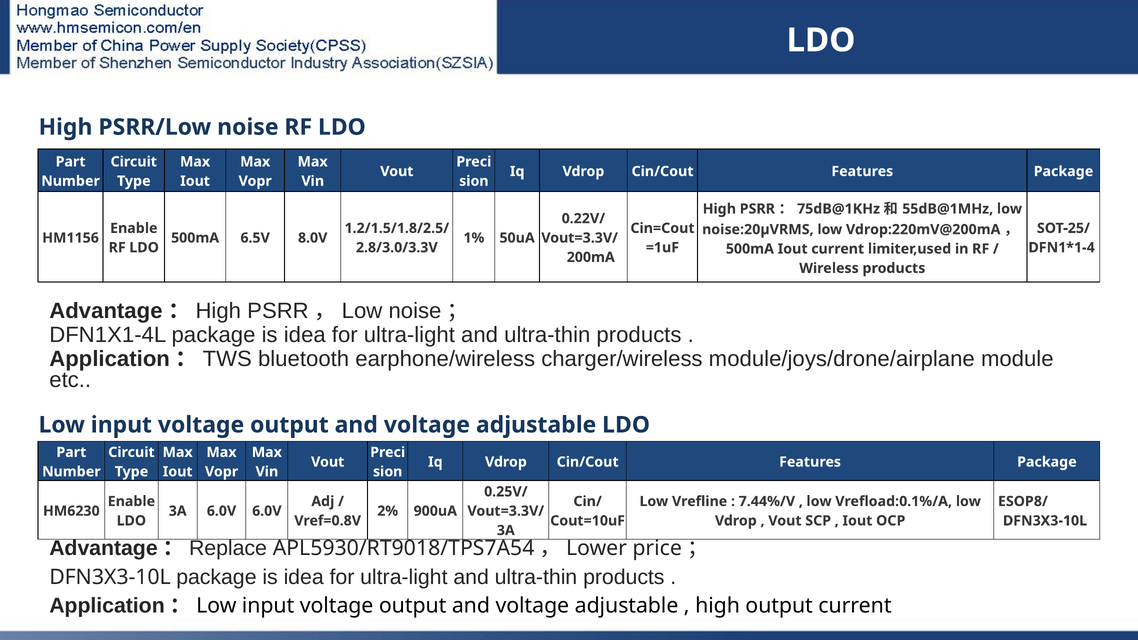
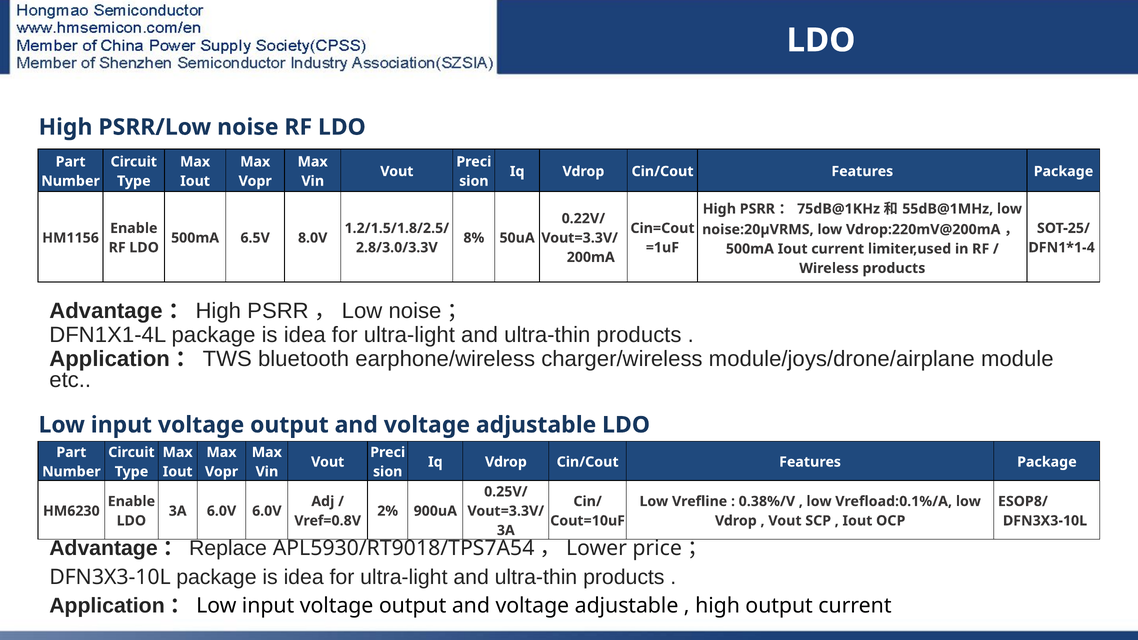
1%: 1% -> 8% (474, 238)
7.44%/V: 7.44%/V -> 0.38%/V (767, 501)
